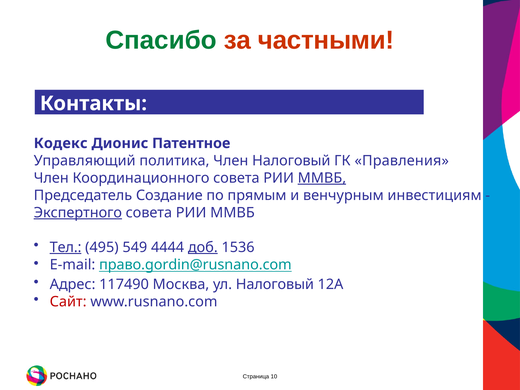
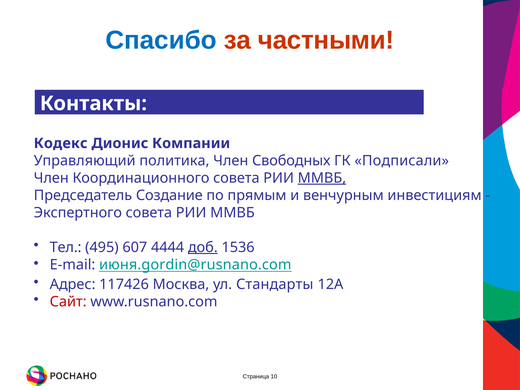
Спасибо colour: green -> blue (161, 40)
Патентное: Патентное -> Компании (191, 143)
Член Налоговый: Налоговый -> Свободных (291, 161)
Правления: Правления -> Подписали (402, 161)
Экспертного underline: present -> none (78, 213)
Тел underline: present -> none (66, 247)
549: 549 -> 607 (135, 247)
право.gordin@rusnano.com: право.gordin@rusnano.com -> июня.gordin@rusnano.com (195, 265)
117490: 117490 -> 117426 (124, 284)
ул Налоговый: Налоговый -> Стандарты (275, 284)
